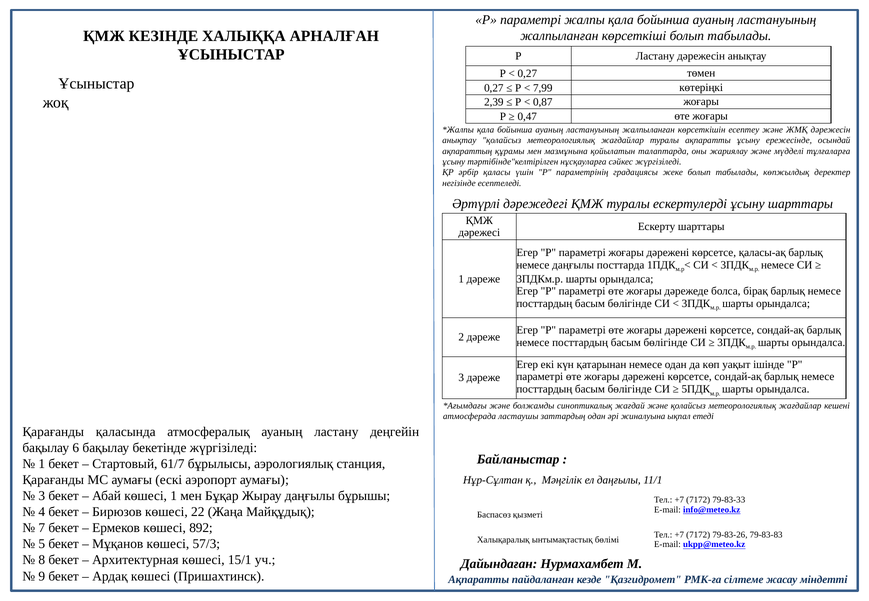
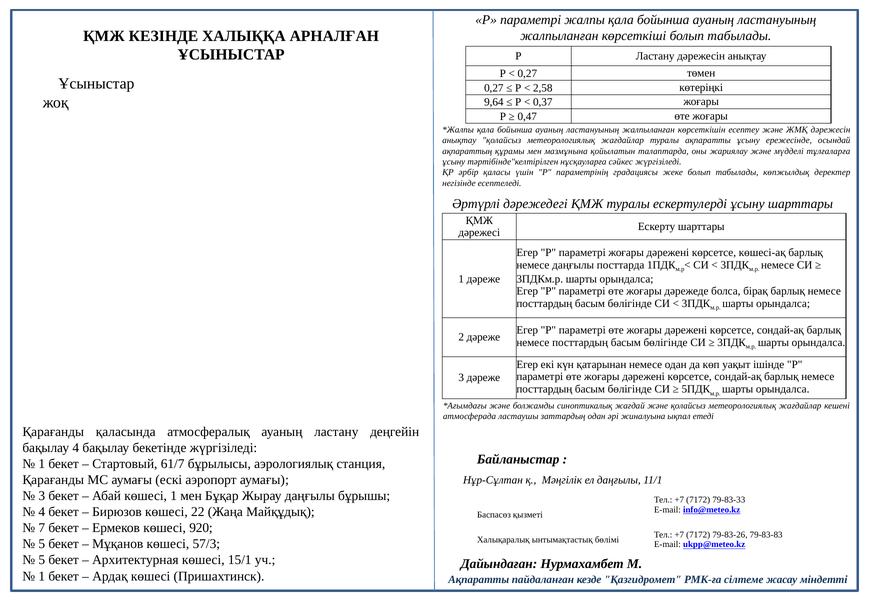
7,99: 7,99 -> 2,58 (543, 88)
2,39: 2,39 -> 9,64 (494, 102)
0,87: 0,87 -> 0,37 (543, 102)
қаласы-ақ: қаласы-ақ -> көшесі-ақ (762, 253)
бақылау 6: 6 -> 4 (76, 448)
892: 892 -> 920 (201, 529)
8: 8 -> 5 (42, 561)
9: 9 -> 1 (42, 577)
